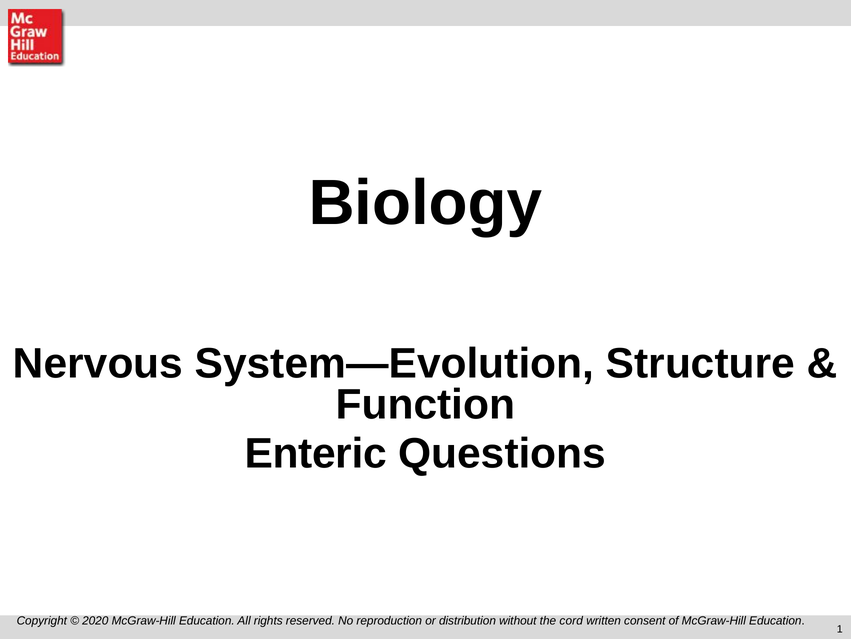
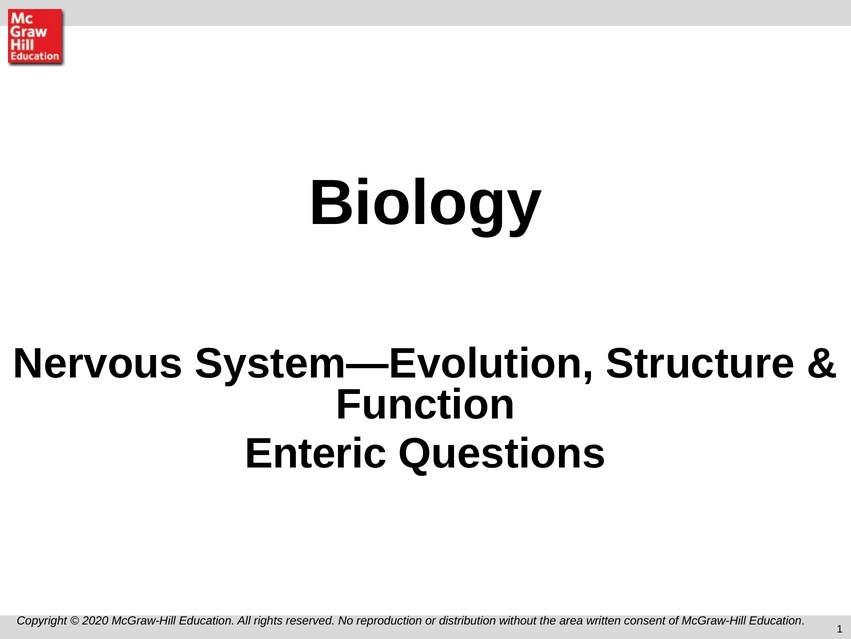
cord: cord -> area (571, 620)
